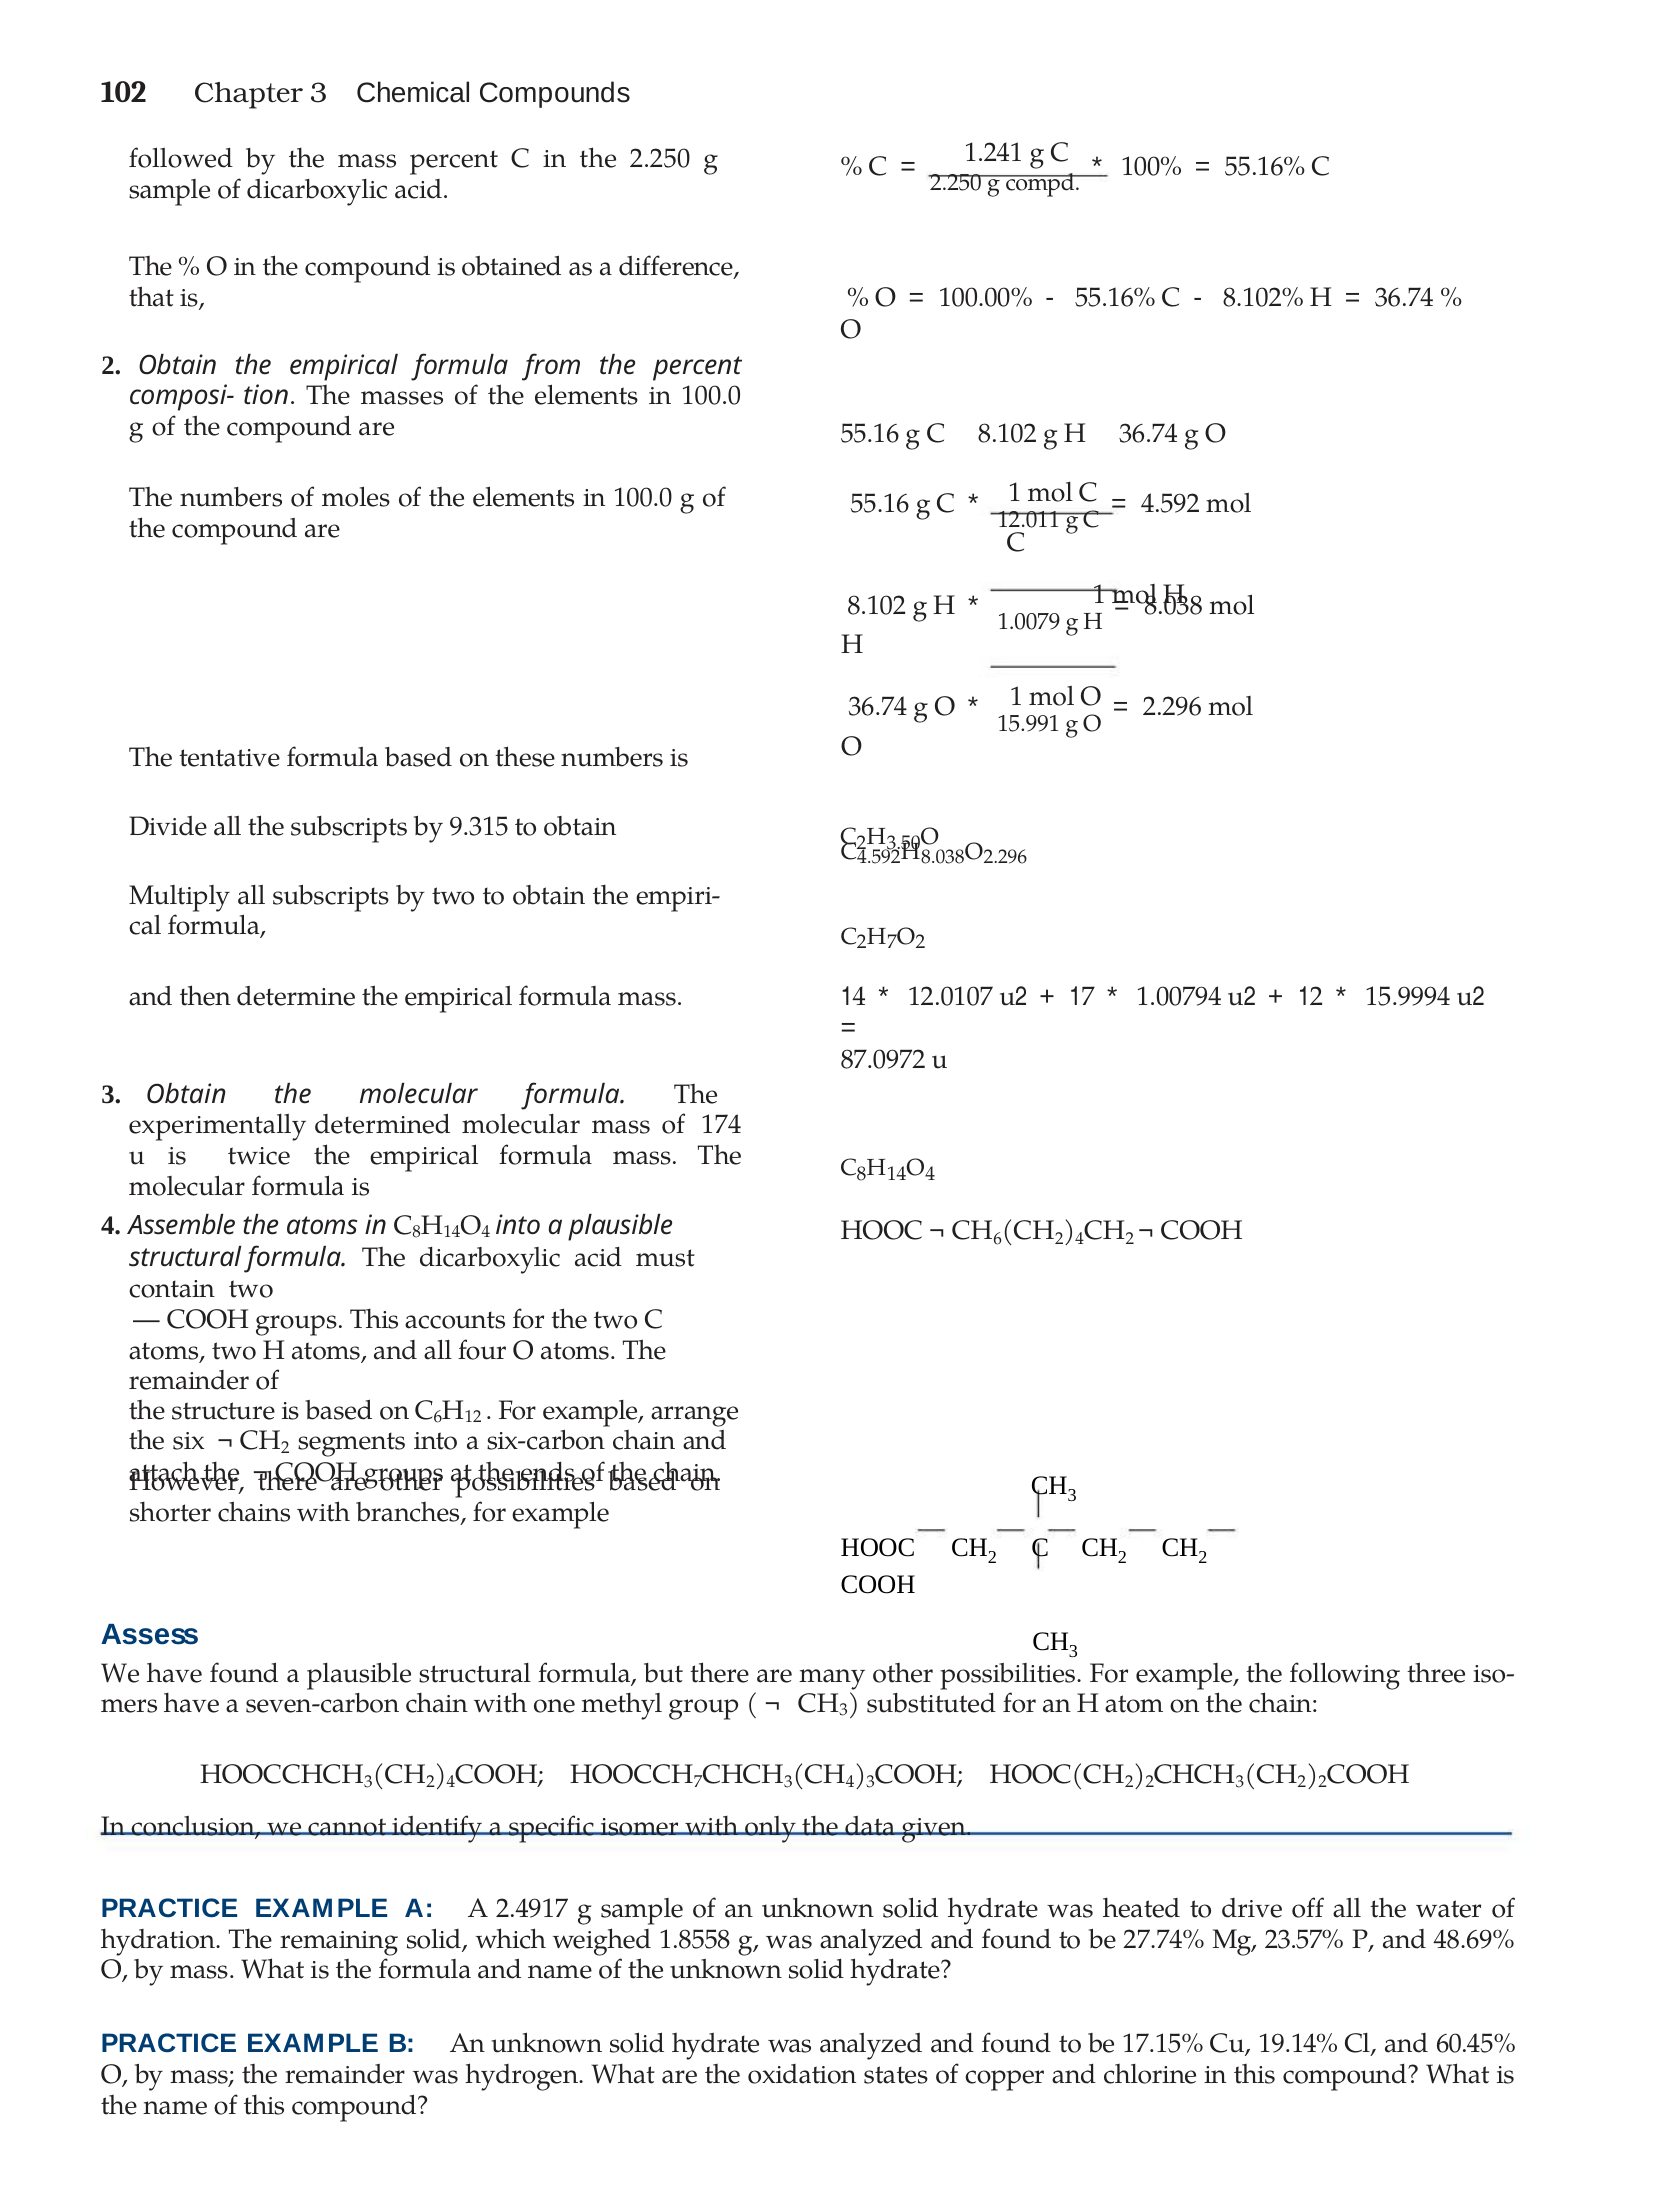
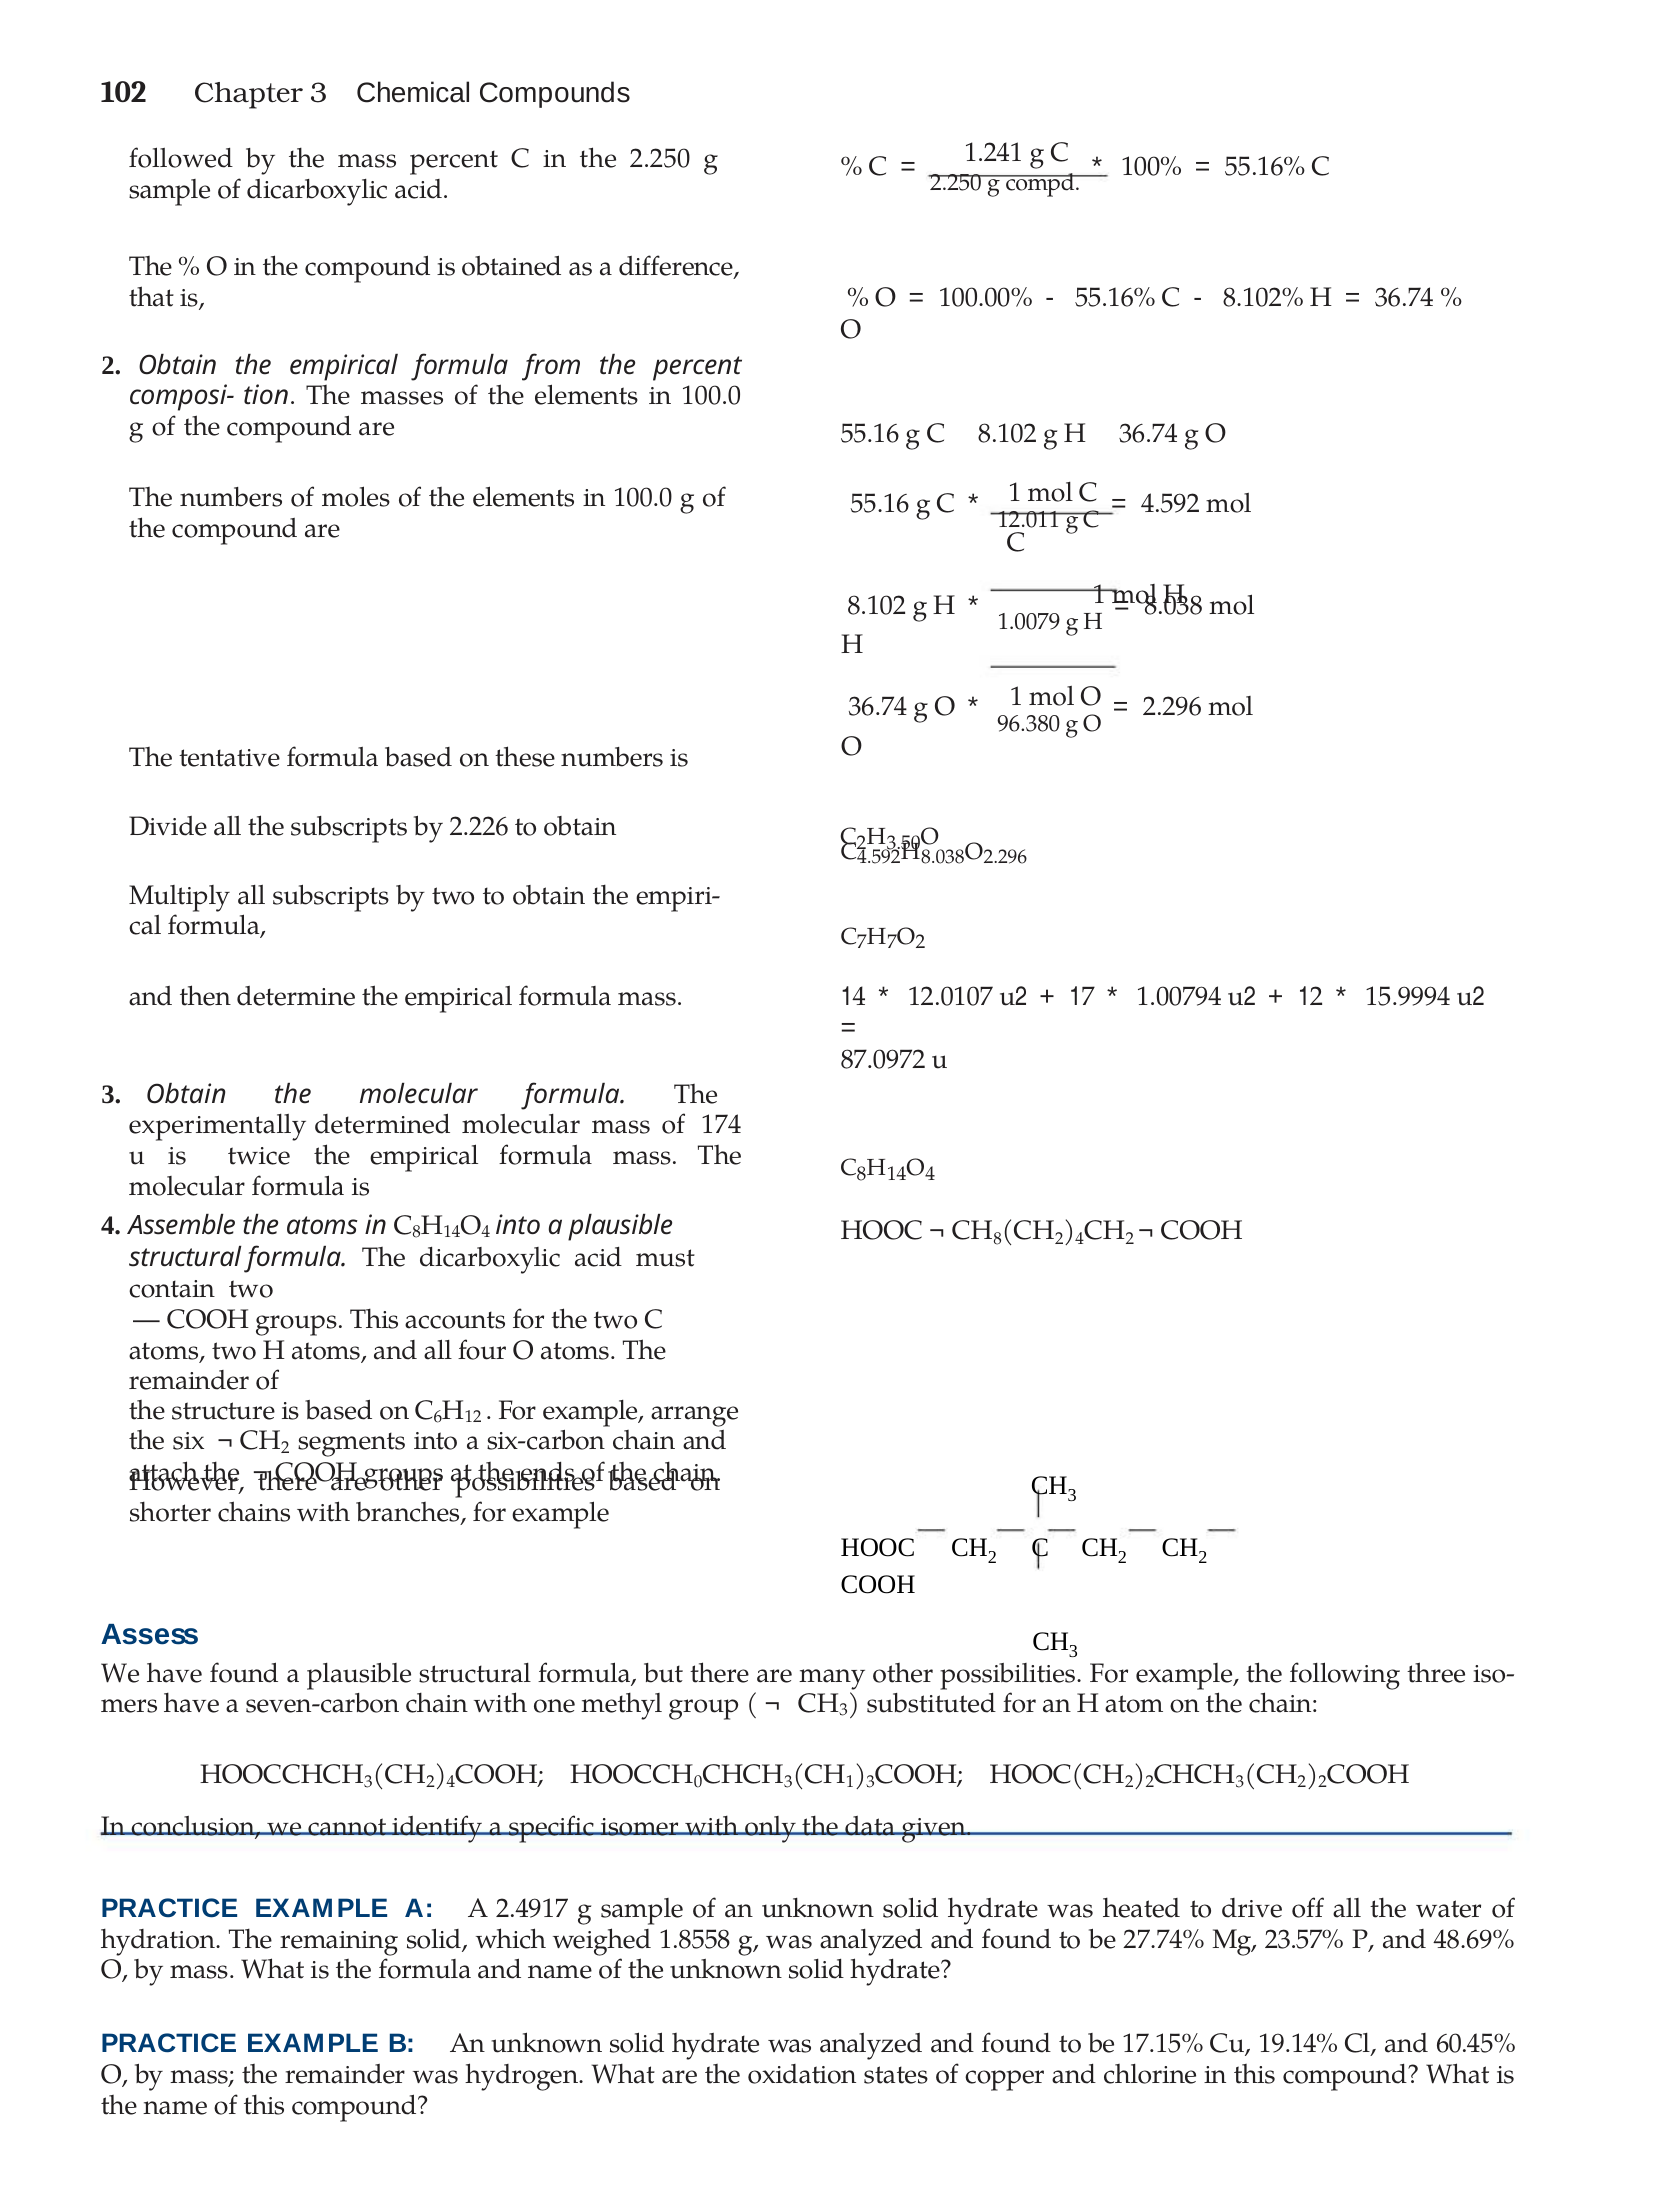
15.991: 15.991 -> 96.380 (1029, 724)
9.315: 9.315 -> 2.226 (479, 827)
formula C 2: 2 -> 7 (862, 942)
6: 6 -> 8 (998, 1239)
7: 7 -> 0 (698, 1783)
4: 4 -> 1 (850, 1783)
